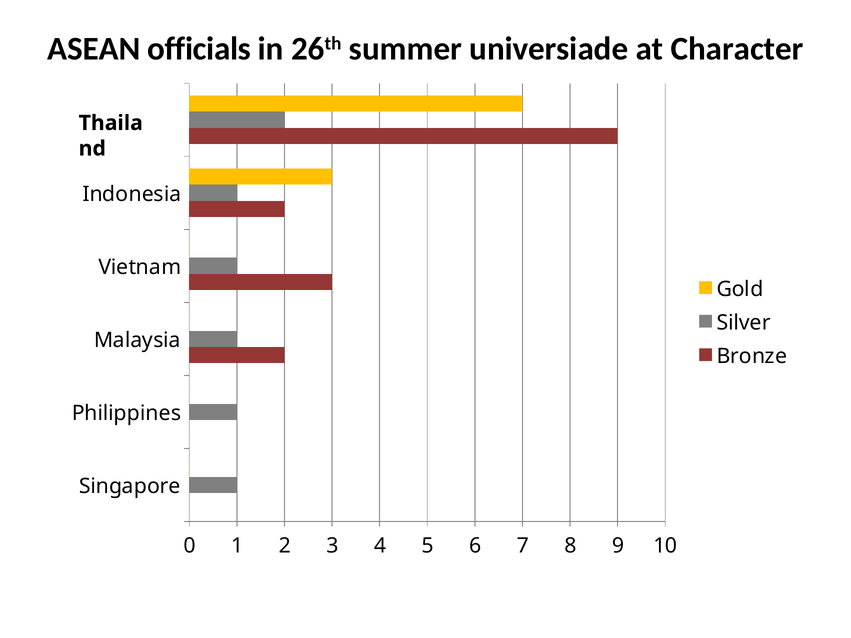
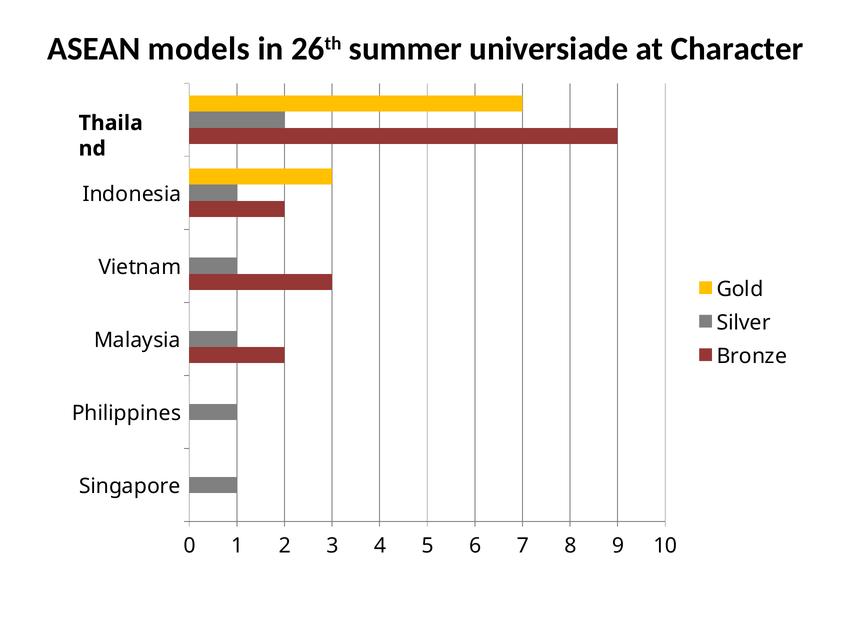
officials: officials -> models (199, 49)
